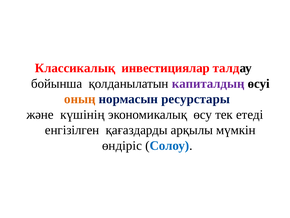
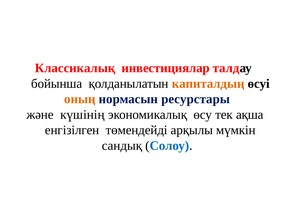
капиталдың colour: purple -> orange (208, 83)
етеді: етеді -> ақша (250, 114)
қағаздарды: қағаздарды -> төмендейді (137, 130)
өндіріс: өндіріс -> сандық (122, 145)
